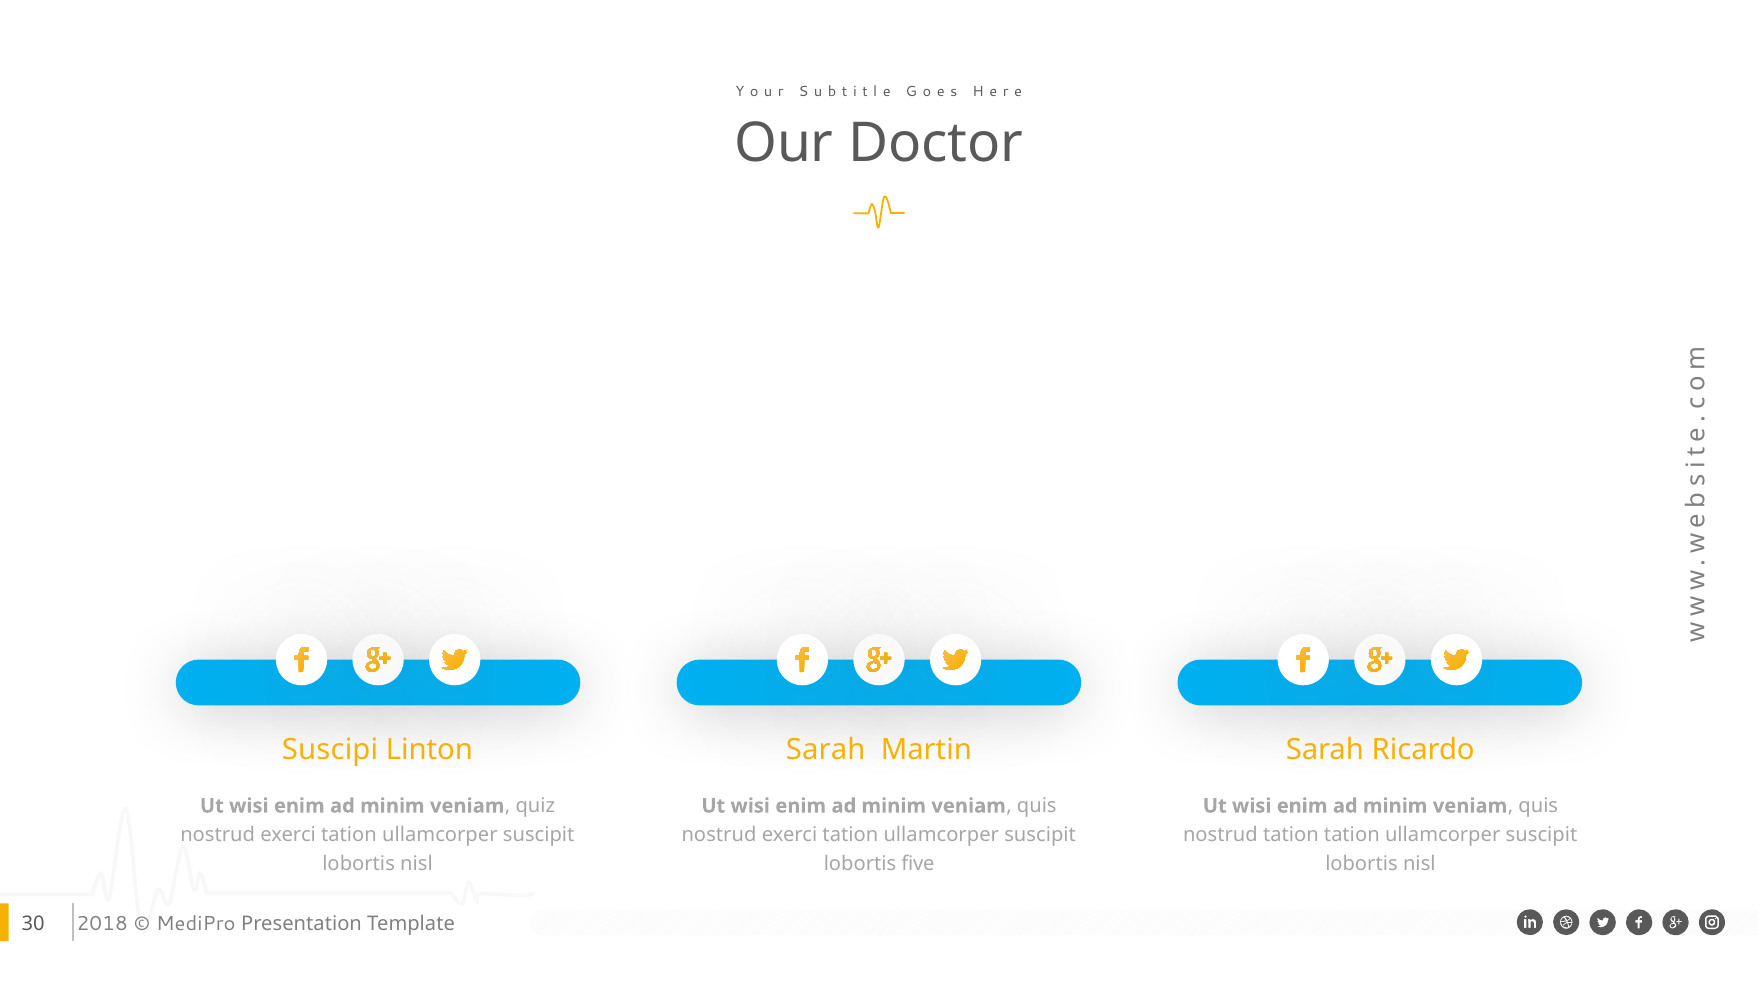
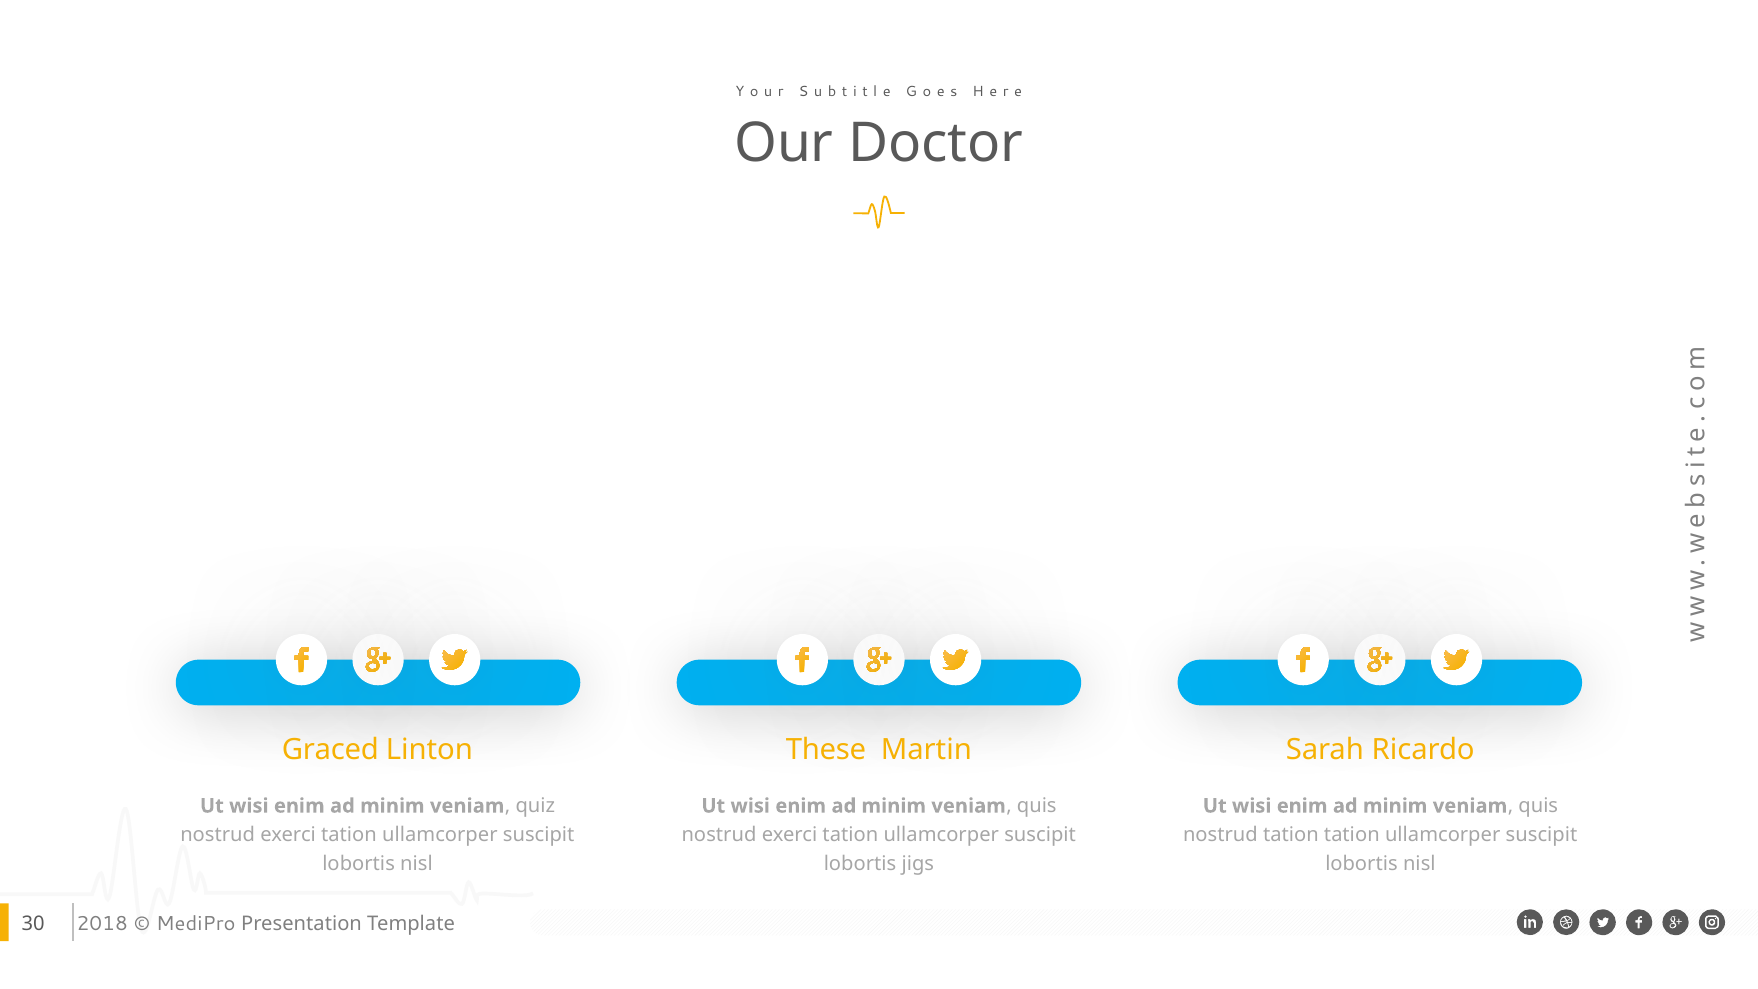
Suscipi: Suscipi -> Graced (330, 750)
Sarah: Sarah -> These (826, 750)
five: five -> jigs (918, 864)
